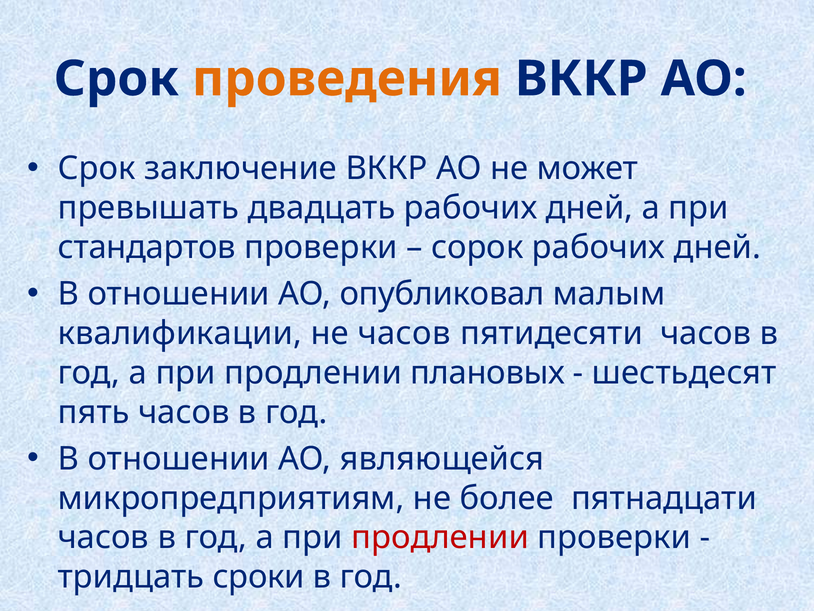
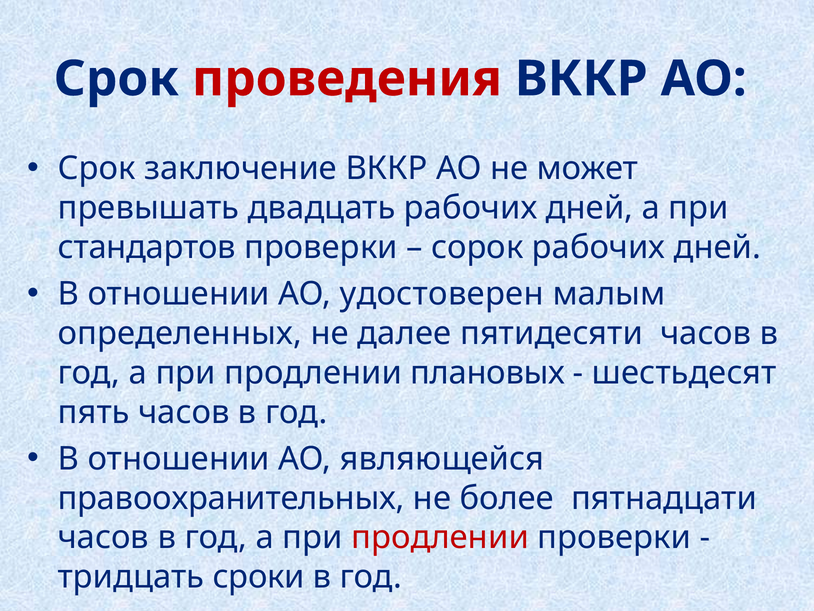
проведения colour: orange -> red (347, 79)
опубликовал: опубликовал -> удостоверен (442, 294)
квалификации: квалификации -> определенных (180, 333)
не часов: часов -> далее (404, 333)
микропредприятиям: микропредприятиям -> правоохранительных (231, 498)
